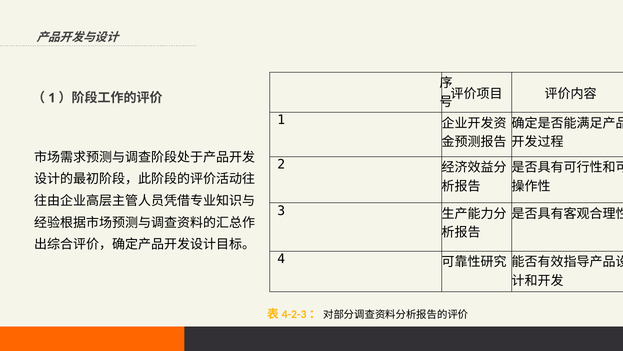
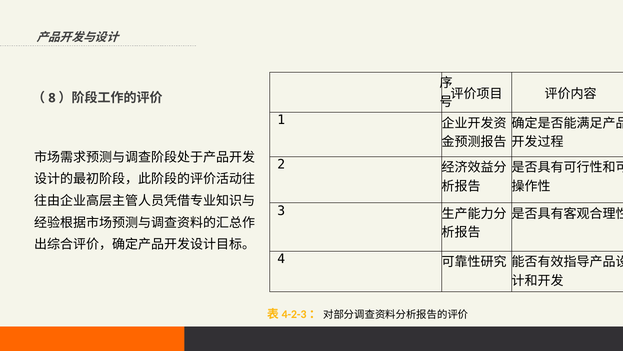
1: 1 -> 8 (52, 98)
